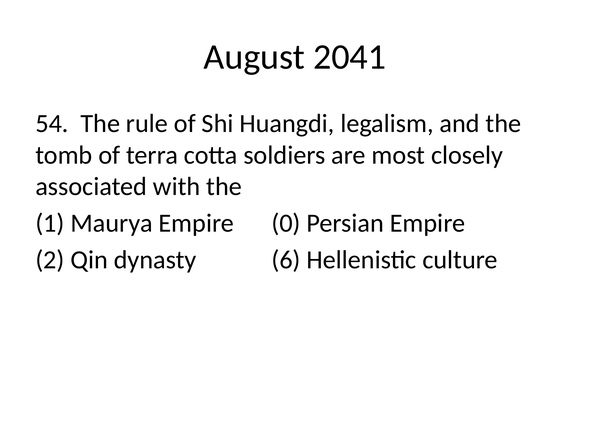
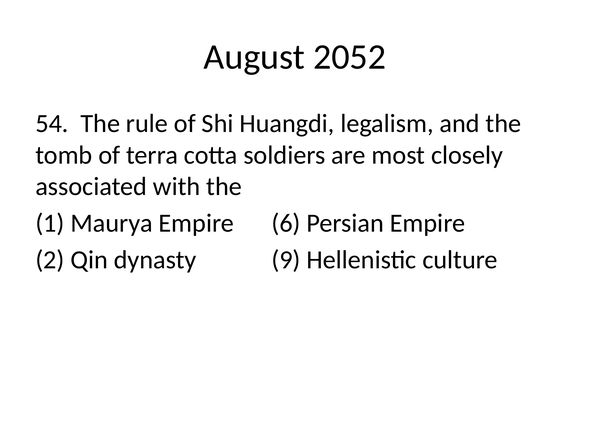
2041: 2041 -> 2052 (350, 57)
0: 0 -> 6 (286, 223)
6: 6 -> 9 (286, 260)
